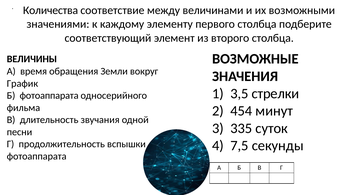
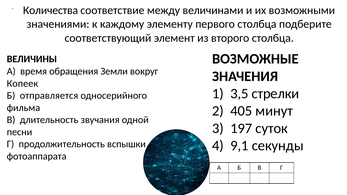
График: График -> Копеек (22, 84)
Б фотоаппарата: фотоаппарата -> отправляется (49, 96)
454: 454 -> 405 (241, 111)
335: 335 -> 197 (241, 128)
7,5: 7,5 -> 9,1 (239, 146)
